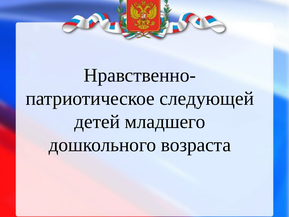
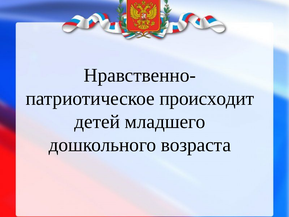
следующей: следующей -> происходит (207, 98)
